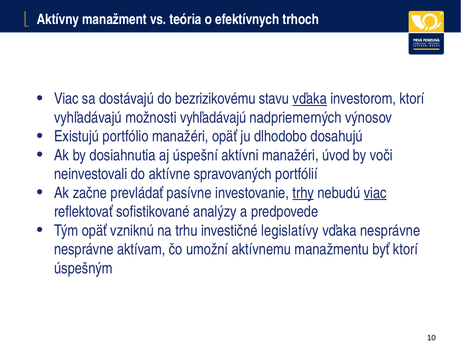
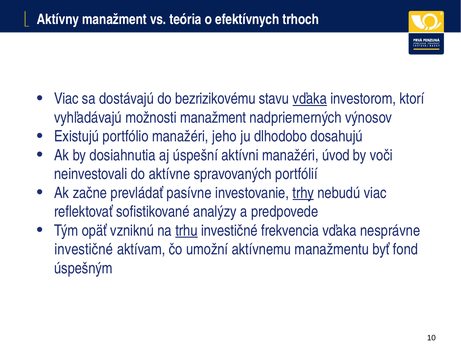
možnosti vyhľadávajú: vyhľadávajú -> manažment (213, 117)
manažéri opäť: opäť -> jeho (224, 136)
viac underline: present -> none (375, 193)
trhu underline: none -> present (186, 230)
legislatívy: legislatívy -> frekvencia (290, 230)
nesprávne: nesprávne -> investičné (84, 249)
byť ktorí: ktorí -> fond (406, 249)
